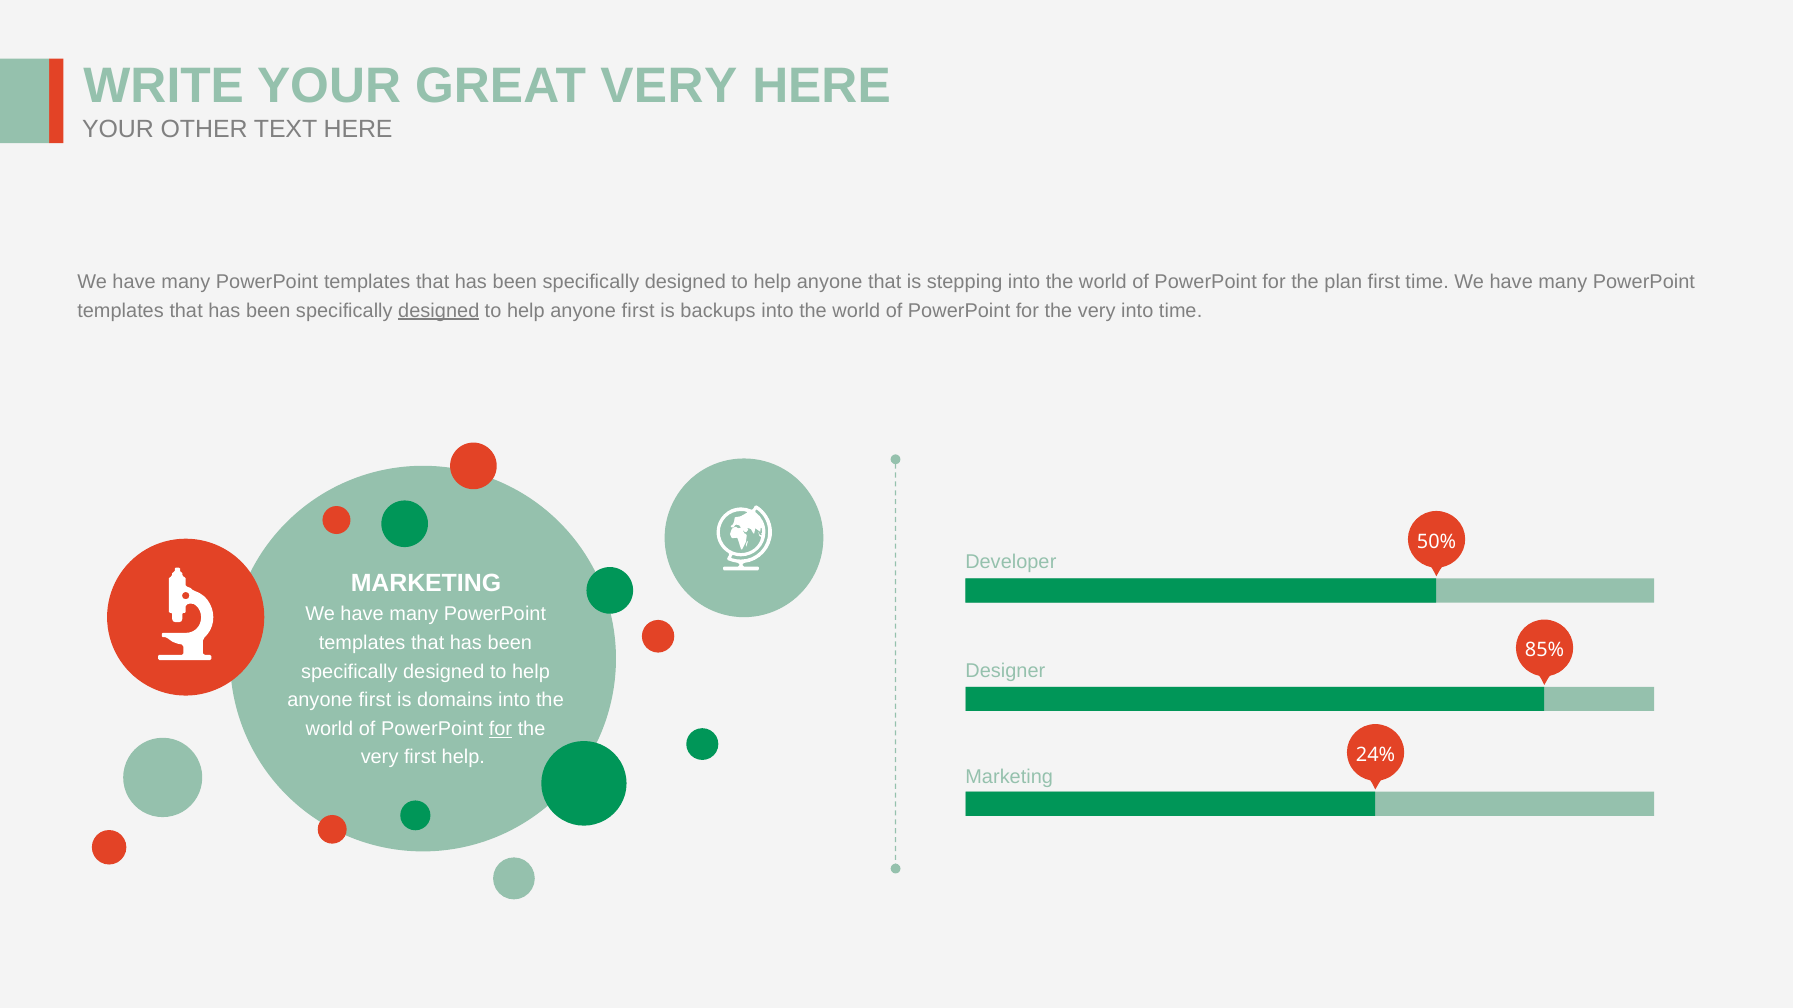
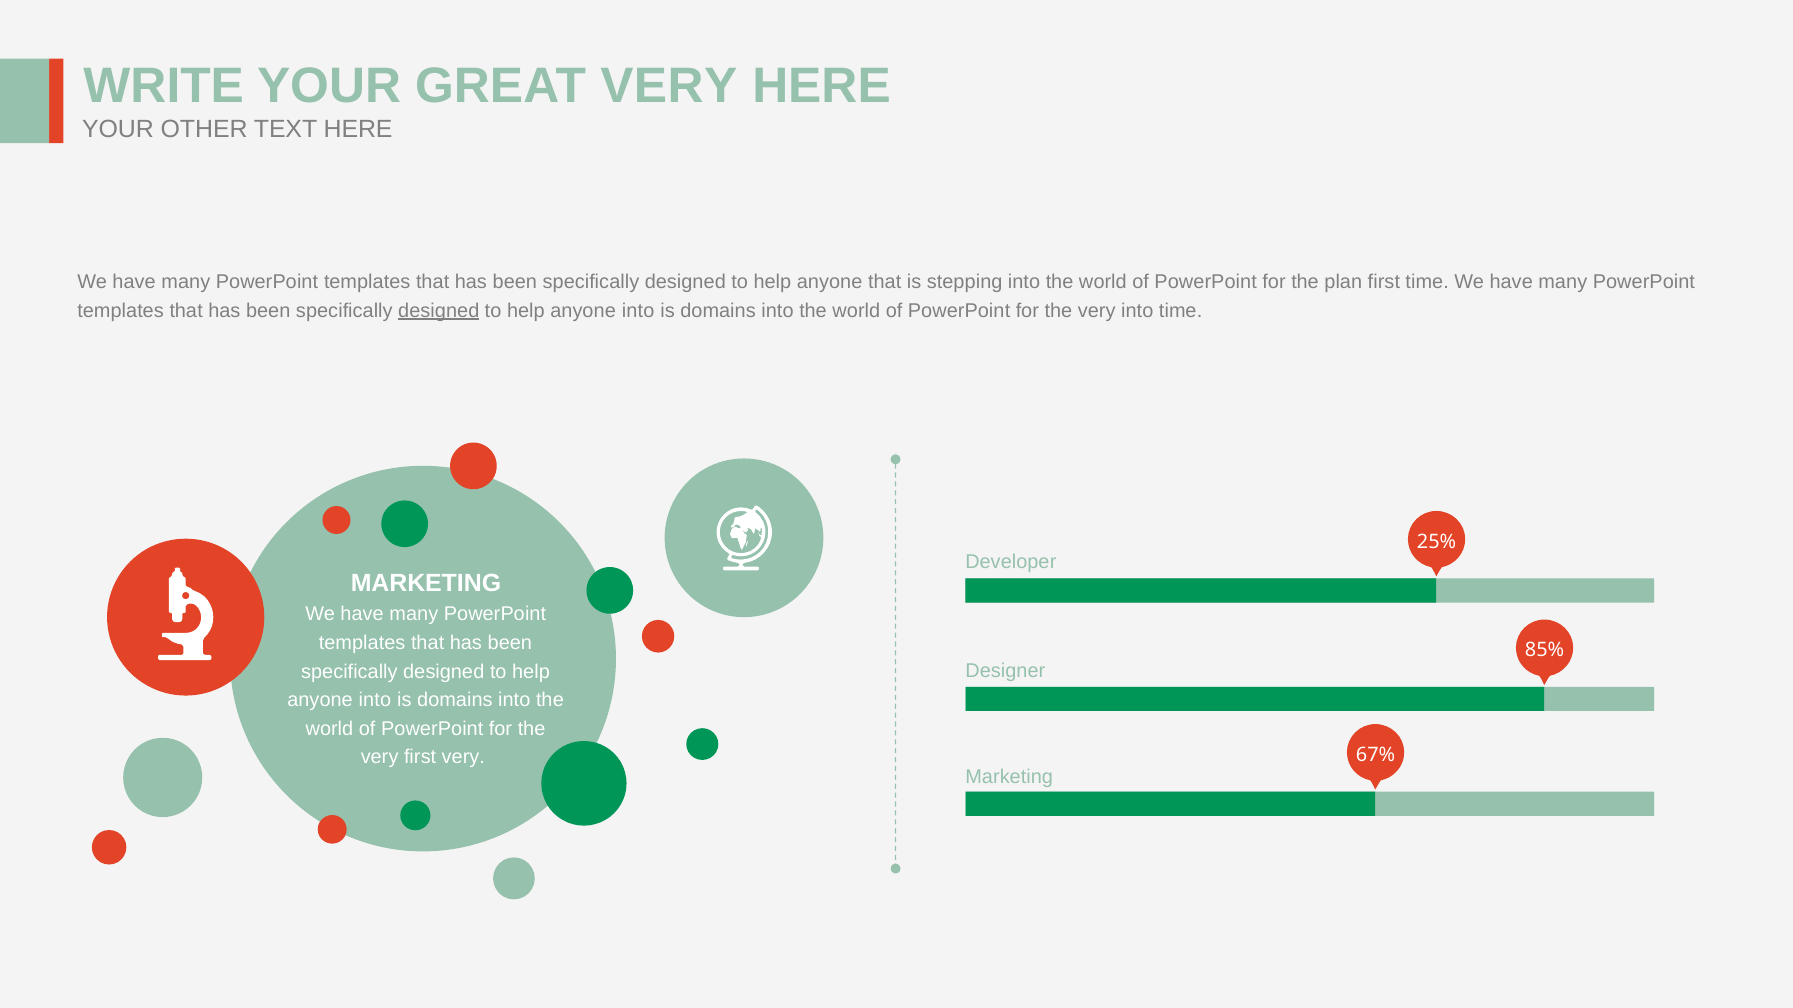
first: first -> into (638, 311)
backups: backups -> domains (718, 311)
50%: 50% -> 25% (1437, 542)
first: first -> into (375, 700)
for underline: present -> none (500, 729)
first help: help -> very (463, 757)
24%: 24% -> 67% (1376, 755)
